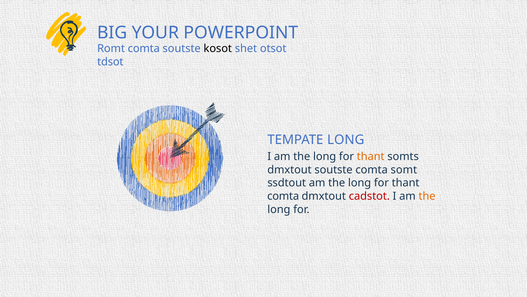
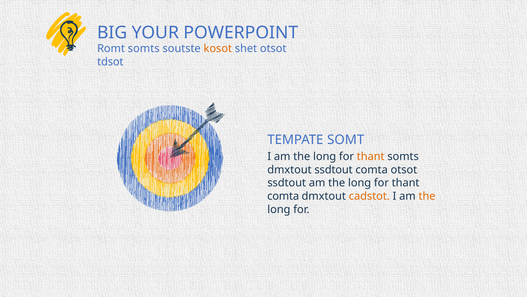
Romt comta: comta -> somts (144, 48)
kosot colour: black -> orange (218, 48)
TEMPATE LONG: LONG -> SOMT (346, 139)
dmxtout soutste: soutste -> ssdtout (334, 169)
comta somt: somt -> otsot (404, 169)
cadstot colour: red -> orange (369, 196)
